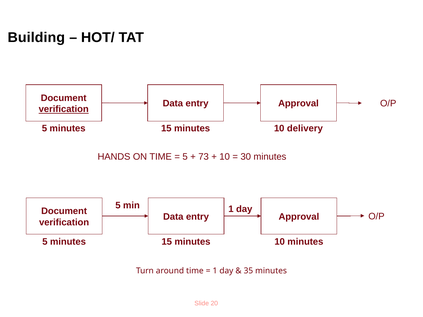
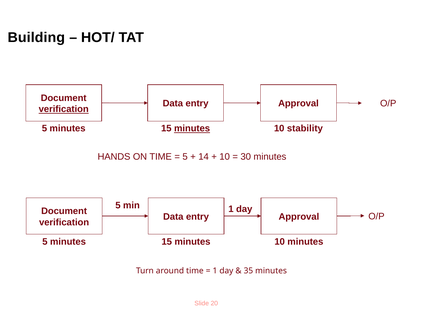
minutes underline: none -> present (192, 129)
delivery: delivery -> stability (305, 129)
73: 73 -> 14 (204, 157)
